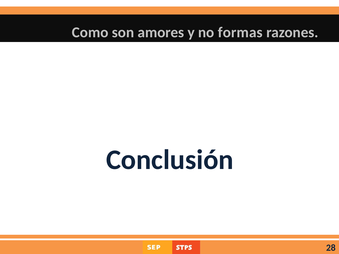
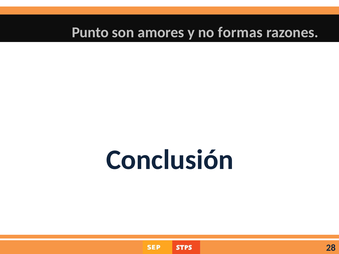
Como: Como -> Punto (90, 32)
